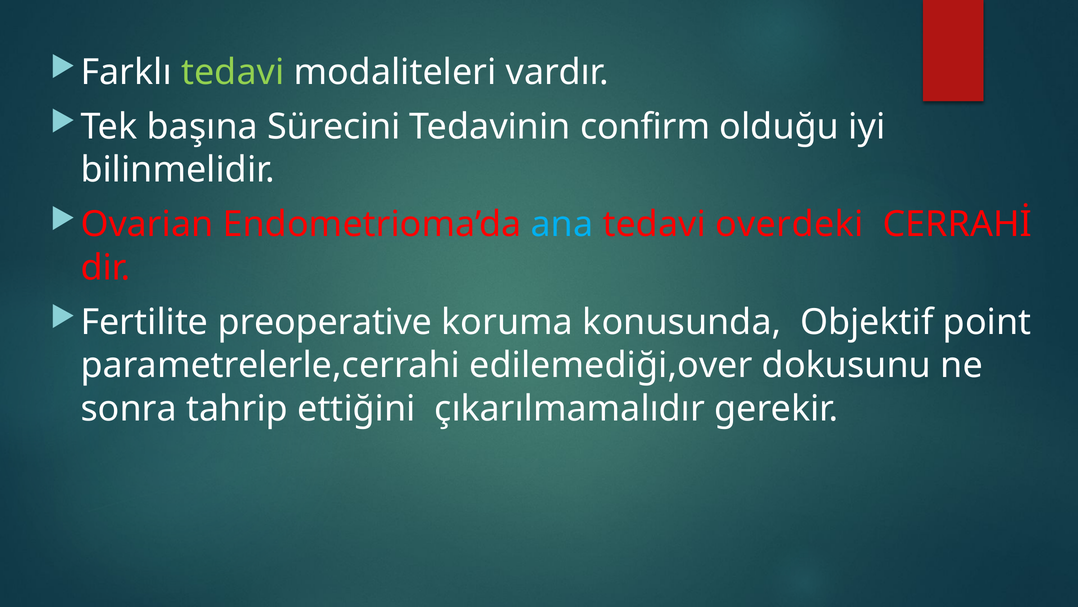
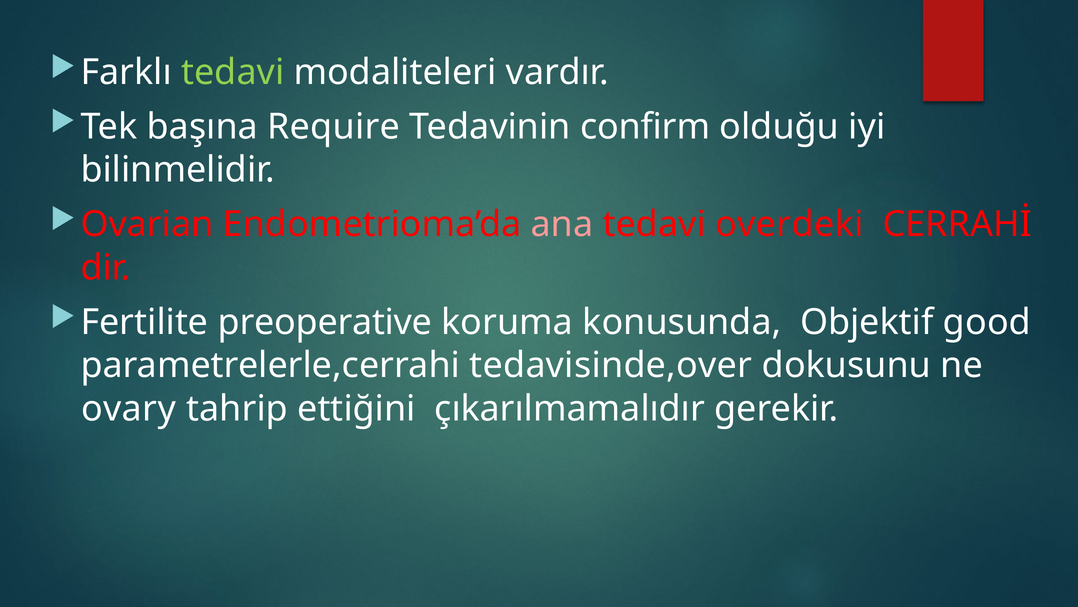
Sürecini: Sürecini -> Require (334, 127)
ana colour: light blue -> pink (562, 224)
point: point -> good (987, 322)
edilemediği,over: edilemediği,over -> tedavisinde,over (611, 365)
sonra: sonra -> ovary (129, 408)
